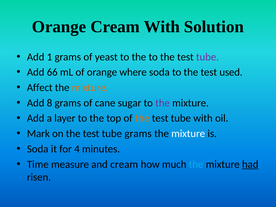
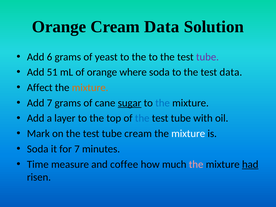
Cream With: With -> Data (162, 27)
1: 1 -> 6 (49, 57)
66: 66 -> 51 (52, 72)
test used: used -> data (231, 72)
Add 8: 8 -> 7 (49, 103)
sugar underline: none -> present (130, 103)
the colour: purple -> blue (163, 103)
the colour: orange -> blue (142, 118)
tube grams: grams -> cream (138, 134)
for 4: 4 -> 7 (77, 149)
and cream: cream -> coffee (124, 164)
the colour: light blue -> pink (196, 164)
